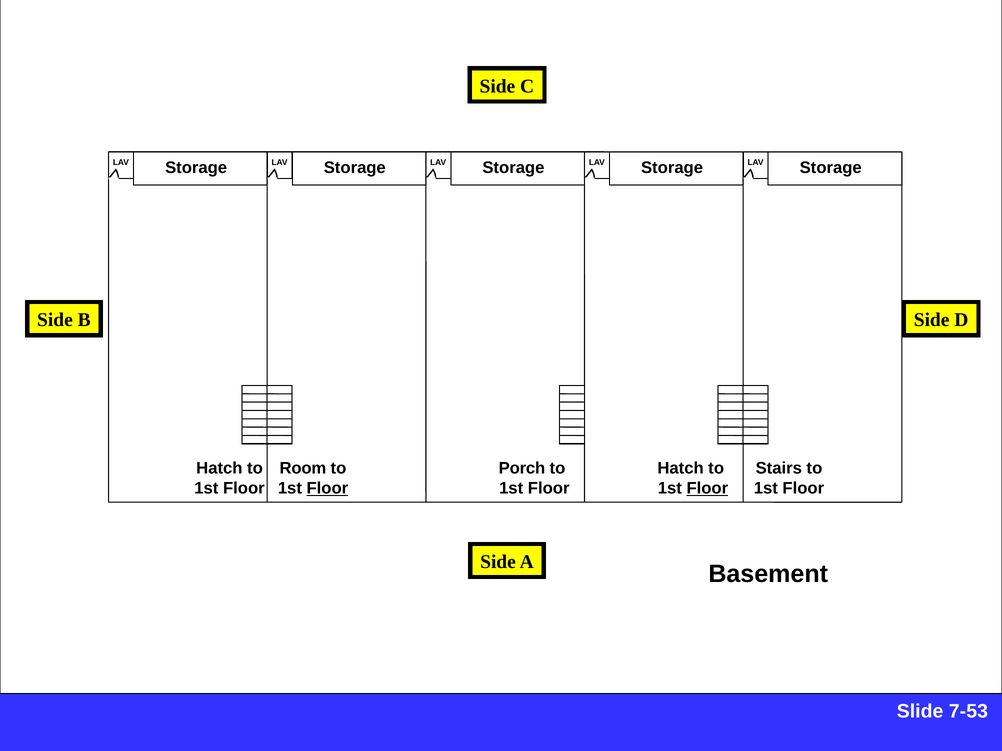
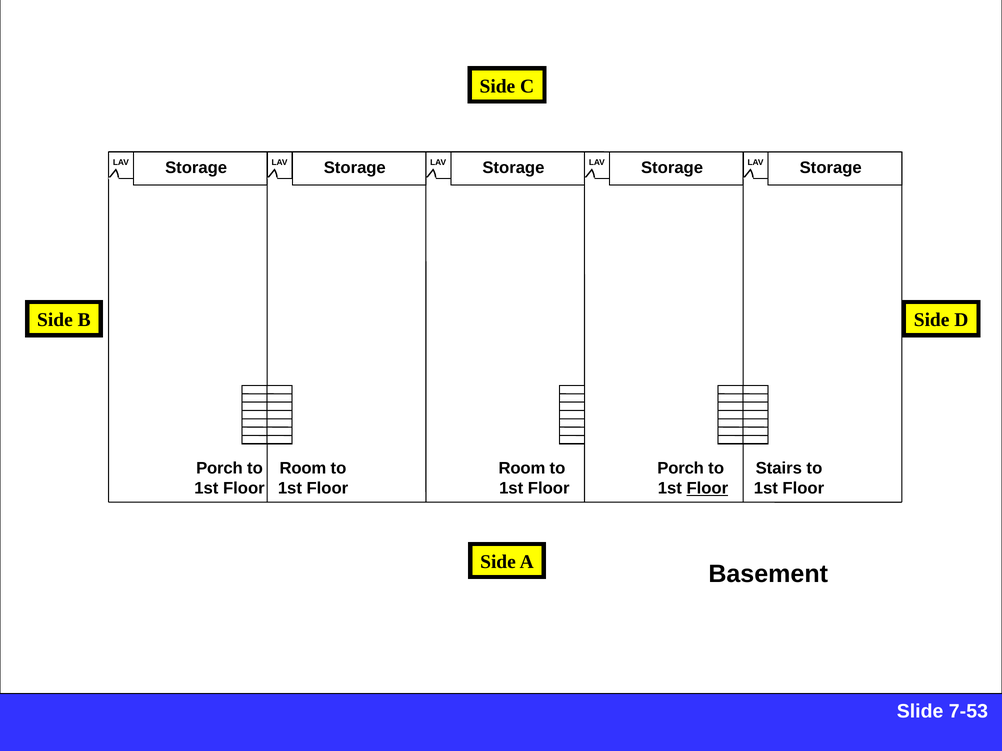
Hatch: Hatch -> Porch (219, 469)
Porch: Porch -> Room (522, 469)
Hatch: Hatch -> Porch (681, 469)
Floor underline: present -> none (327, 489)
